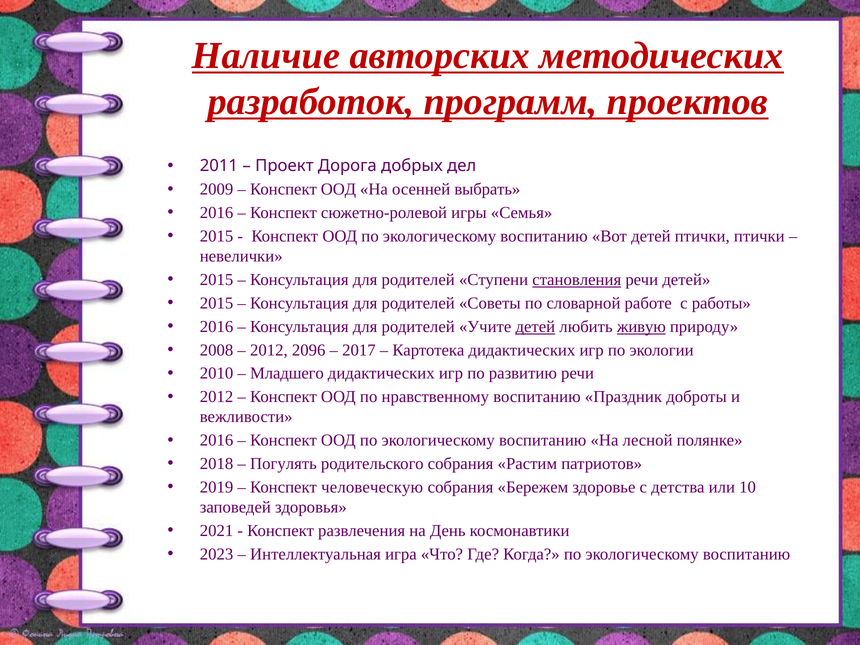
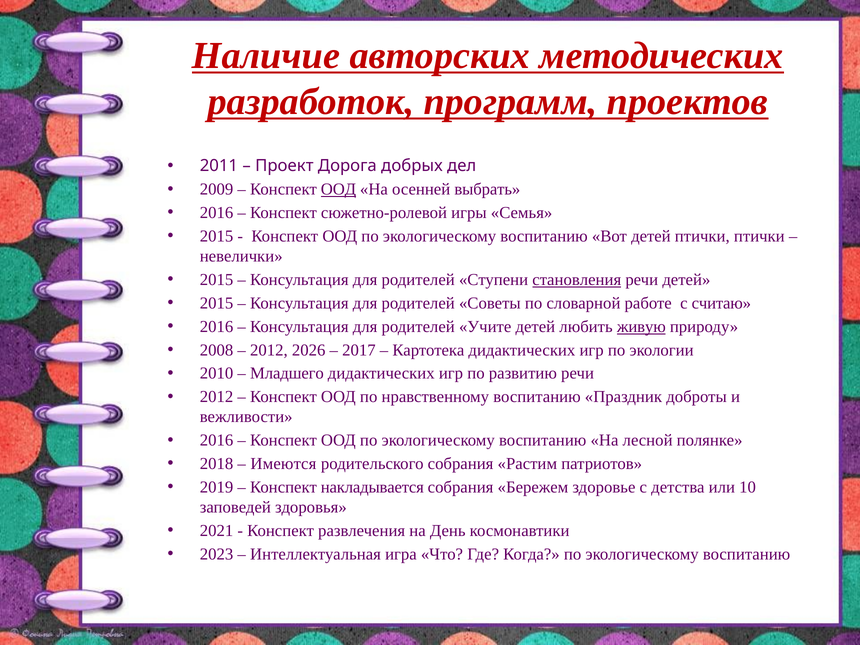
ООД underline: none -> present (338, 189)
работы: работы -> считаю (721, 303)
детей underline: present -> none (535, 327)
2096: 2096 -> 2026 (309, 350)
Погулять: Погулять -> Имеются (283, 464)
человеческую: человеческую -> накладывается (372, 487)
